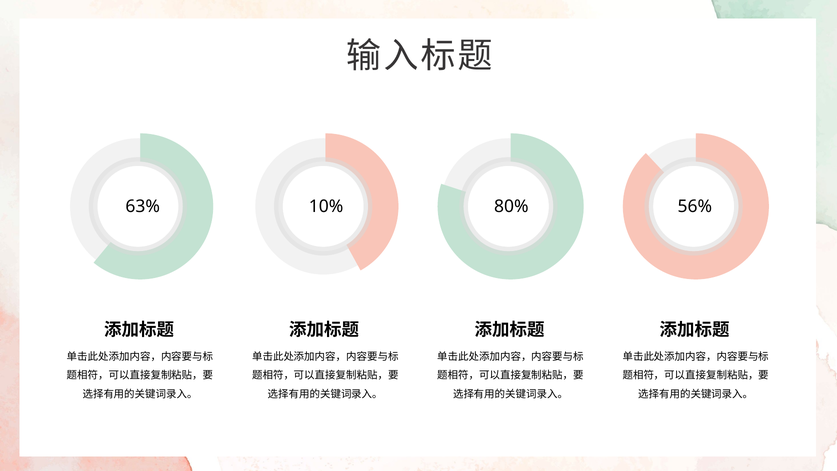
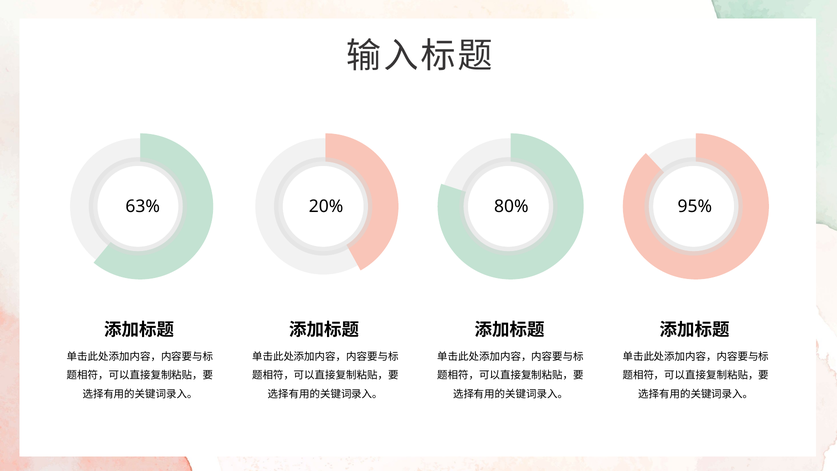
10%: 10% -> 20% (326, 207)
56%: 56% -> 95% (695, 207)
